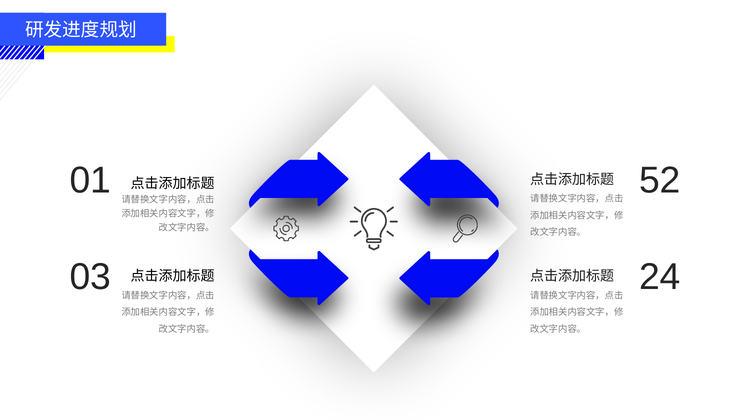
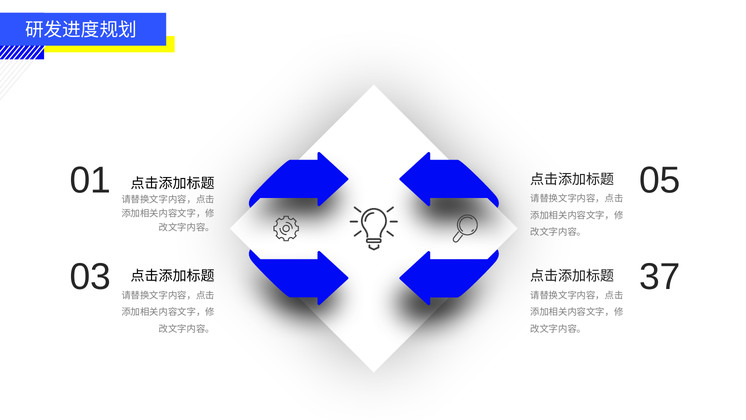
52: 52 -> 05 (660, 180)
24: 24 -> 37 (660, 277)
